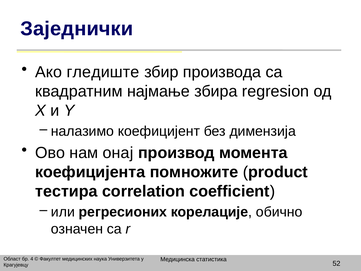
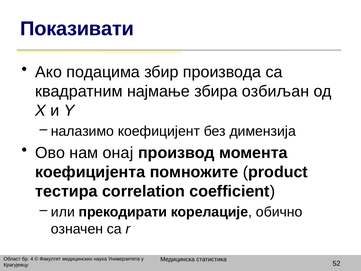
Заједнички: Заједнички -> Показивати (77, 29)
гледиште: гледиште -> подацима (103, 72)
regresion: regresion -> озбиљан (276, 91)
регресионих: регресионих -> прекодирати (123, 212)
